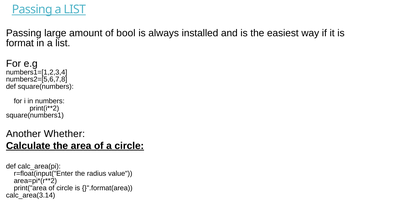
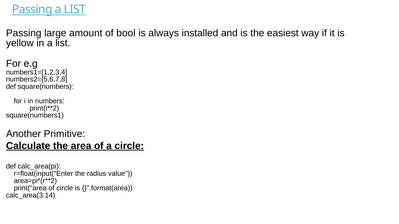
format: format -> yellow (20, 43)
Whether: Whether -> Primitive (64, 134)
